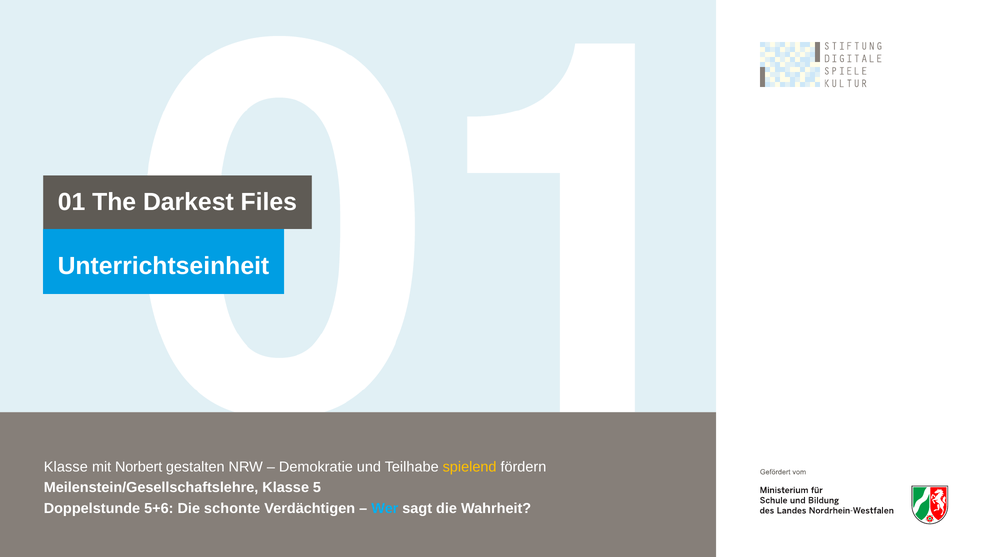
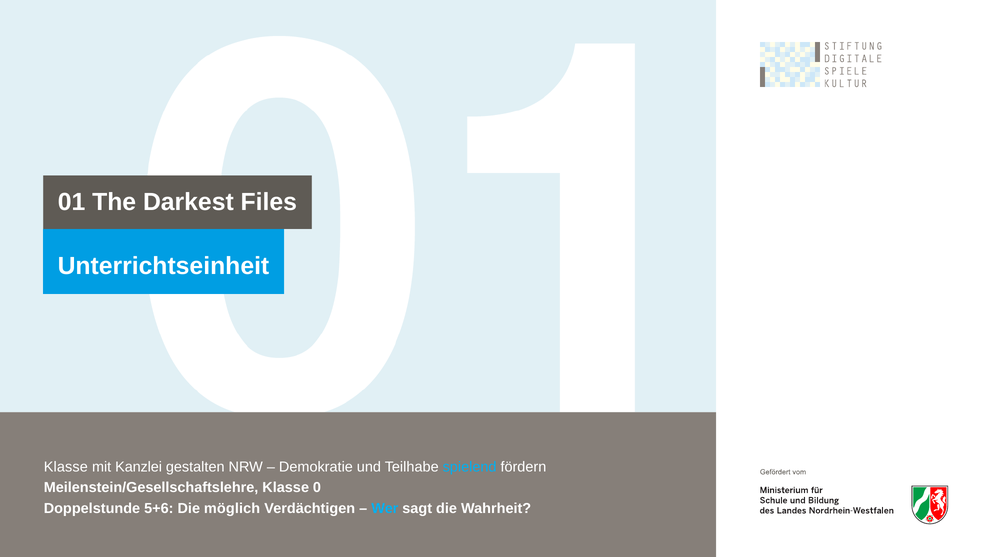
Norbert: Norbert -> Kanzlei (139, 467)
spielend colour: yellow -> light blue (470, 467)
5: 5 -> 0 (317, 487)
schonte: schonte -> möglich (232, 508)
